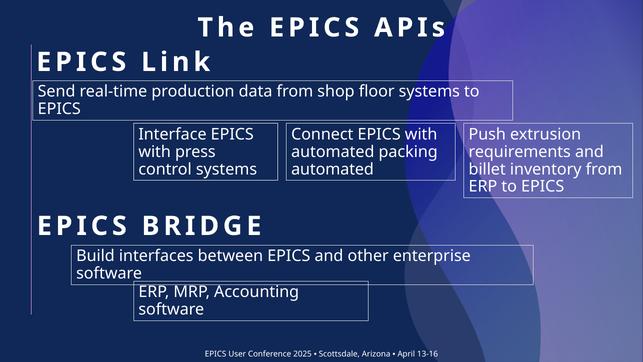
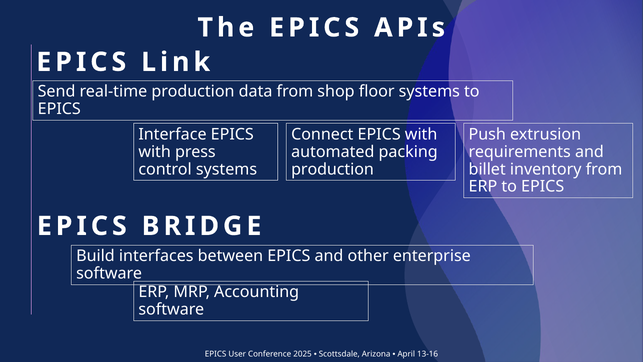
automated: automated -> production (333, 169)
